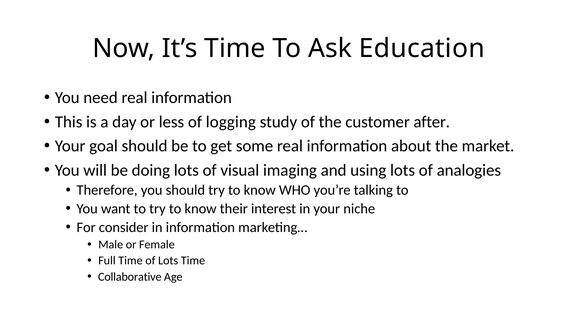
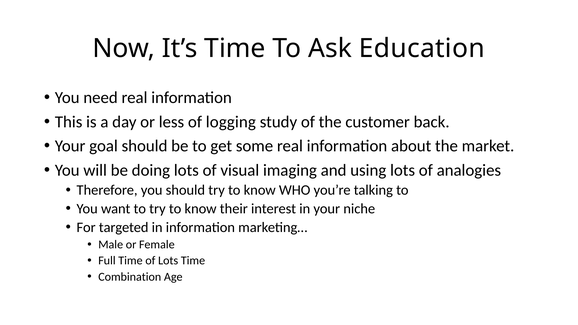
after: after -> back (432, 122)
consider: consider -> targeted (124, 227)
Collaborative: Collaborative -> Combination (130, 277)
